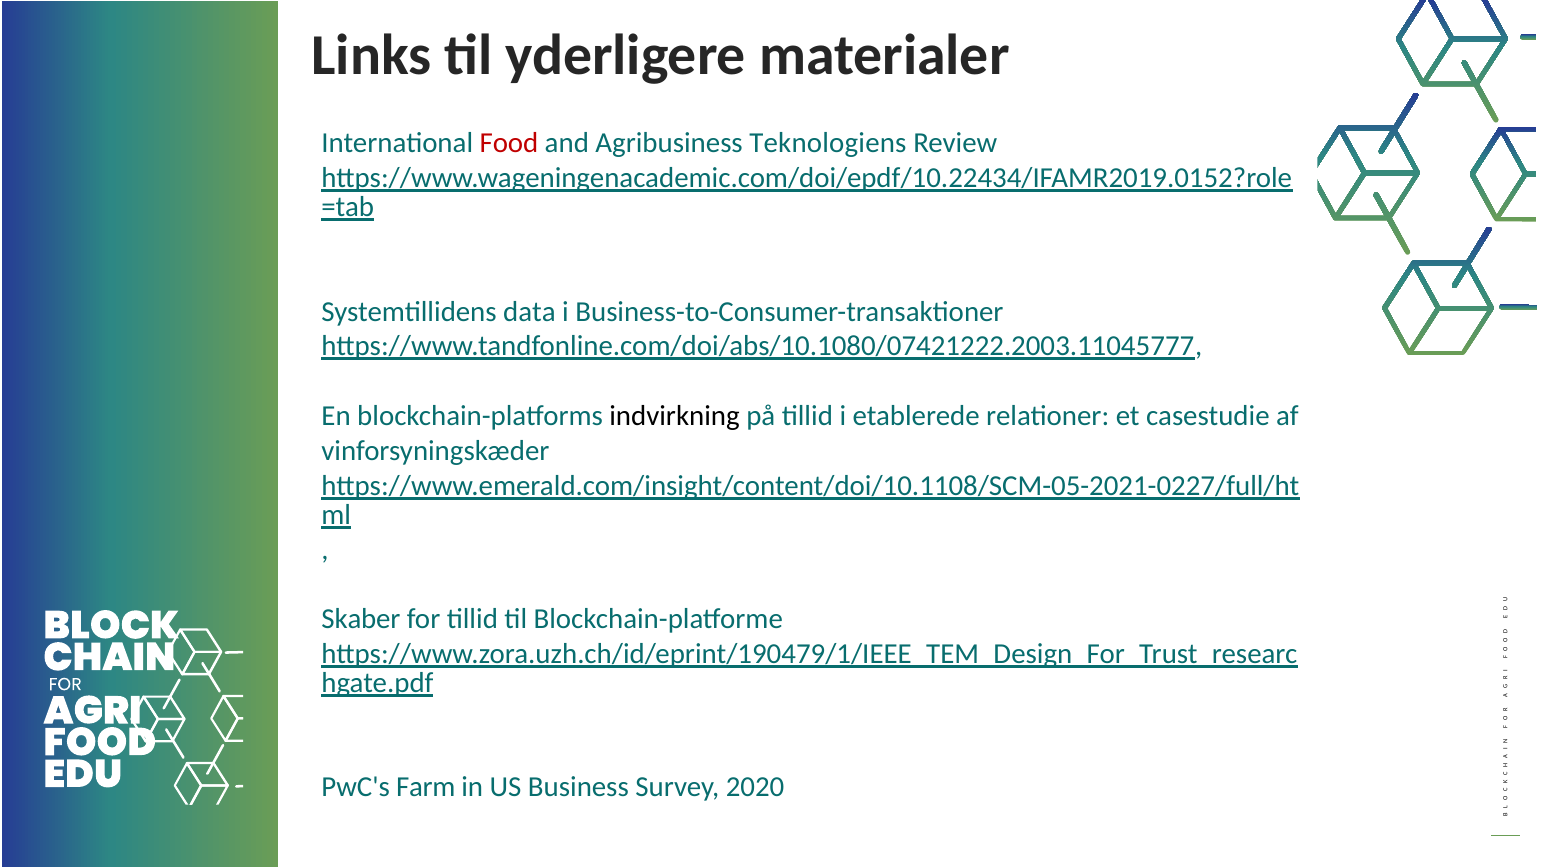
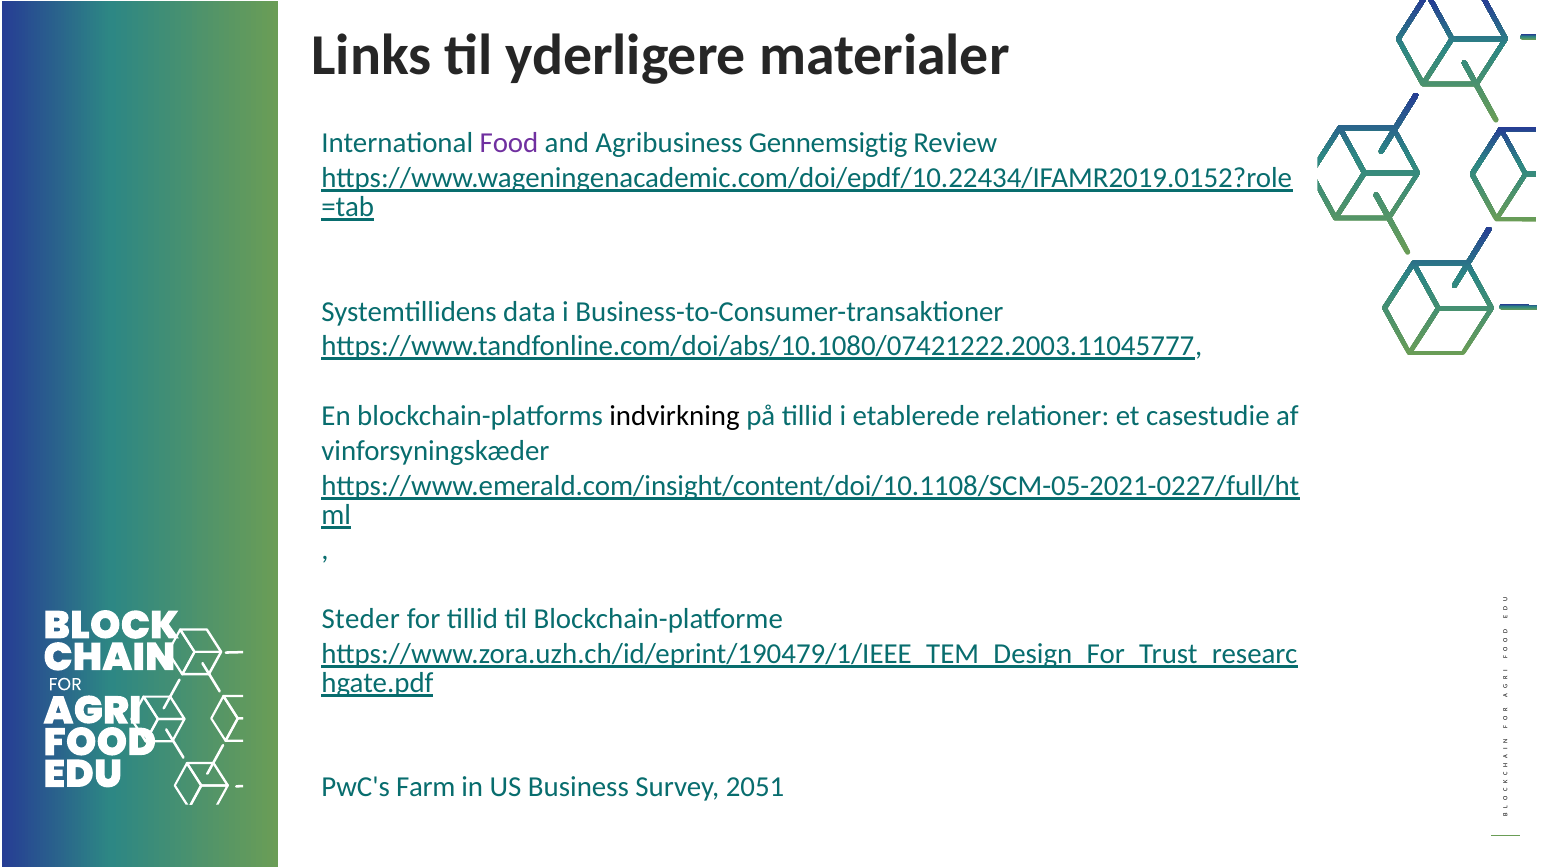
Food colour: red -> purple (509, 143)
Teknologiens: Teknologiens -> Gennemsigtig (828, 143)
Skaber: Skaber -> Steder (361, 619)
2020: 2020 -> 2051 (755, 788)
